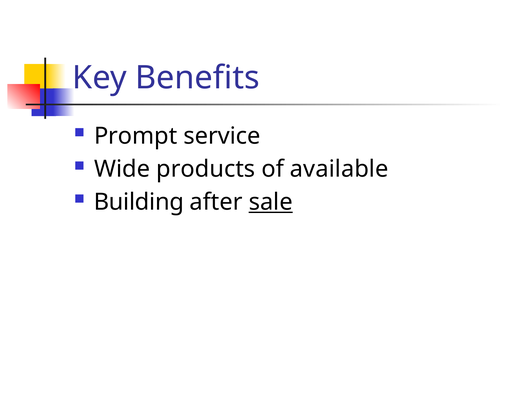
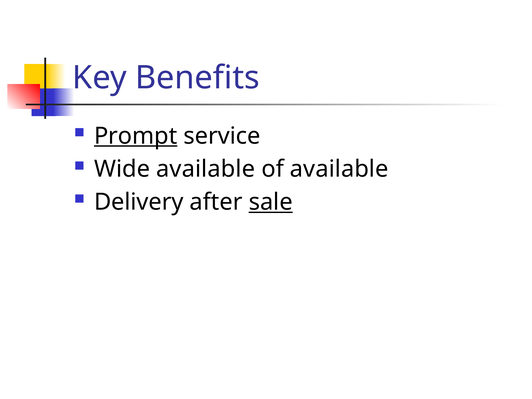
Prompt underline: none -> present (136, 136)
Wide products: products -> available (206, 169)
Building: Building -> Delivery (139, 202)
